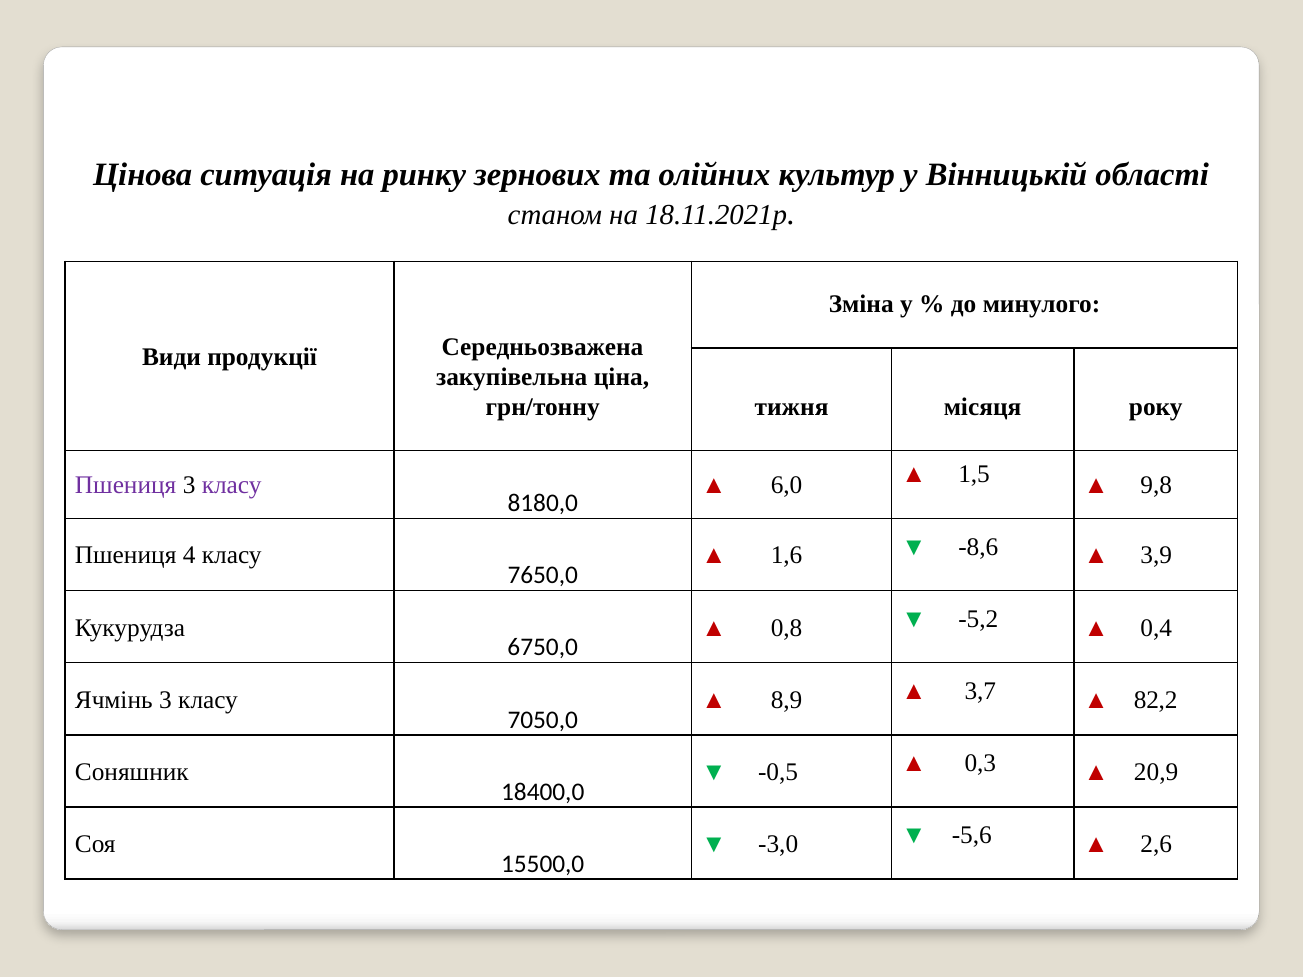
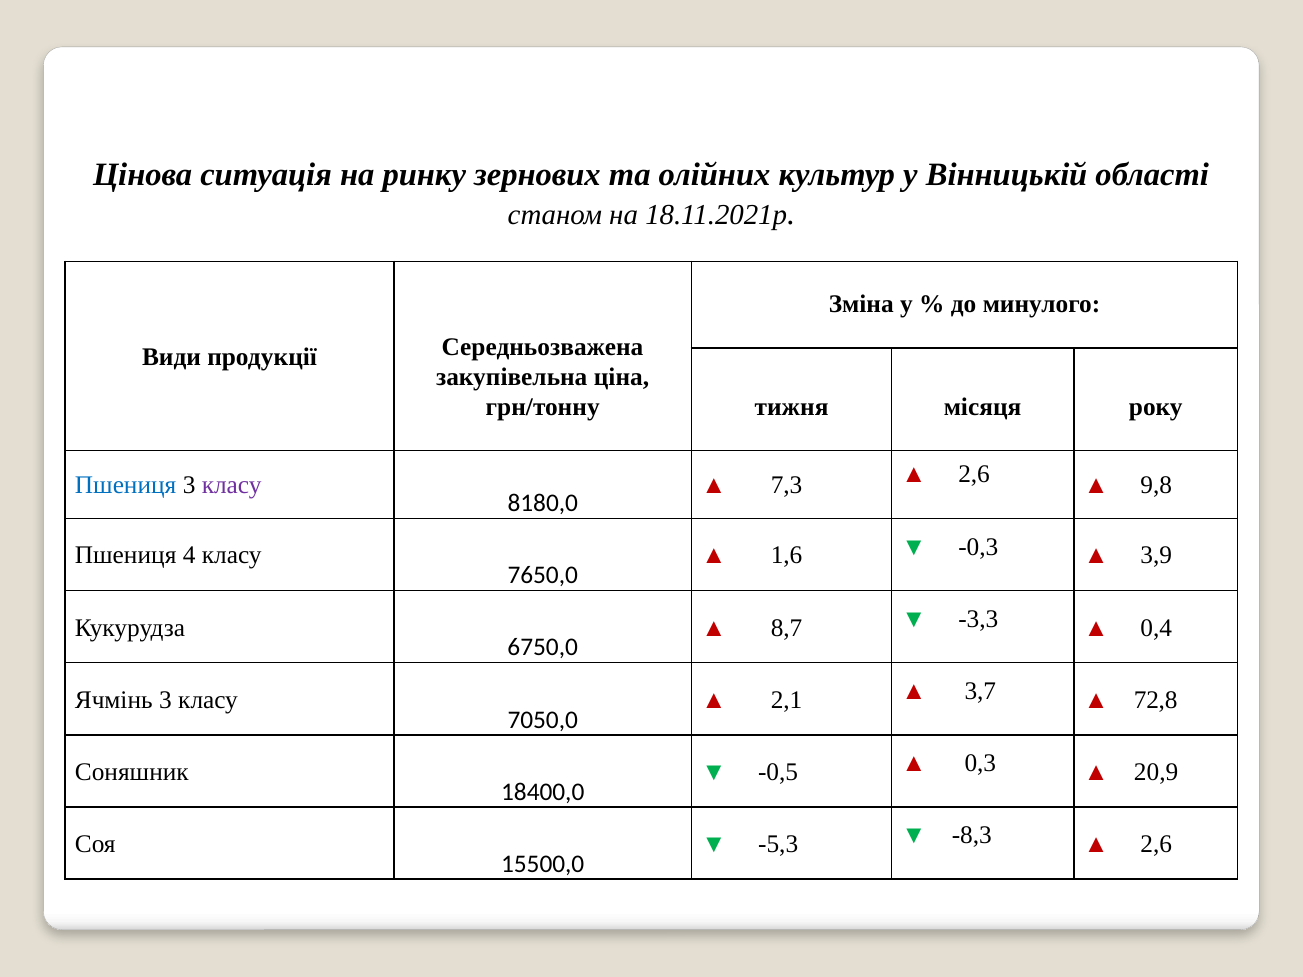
Пшениця colour: purple -> blue (126, 486)
6,0: 6,0 -> 7,3 (787, 486)
1,5: 1,5 -> 2,6 (974, 475)
-8,6: -8,6 -> -0,3 (978, 547)
0,8: 0,8 -> 8,7 (787, 628)
-5,2: -5,2 -> -3,3 (978, 619)
8,9: 8,9 -> 2,1 (787, 700)
82,2: 82,2 -> 72,8 (1156, 700)
-3,0: -3,0 -> -5,3 (778, 844)
-5,6: -5,6 -> -8,3 (972, 836)
